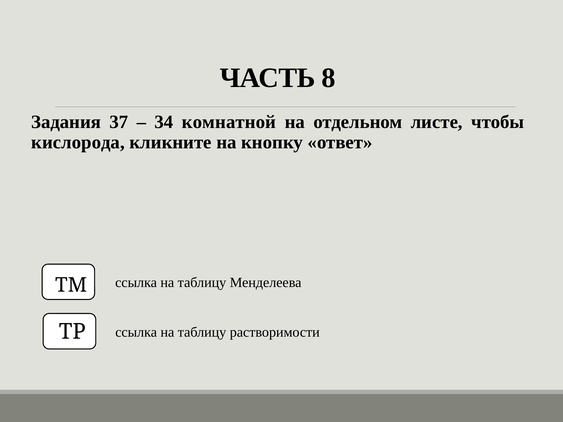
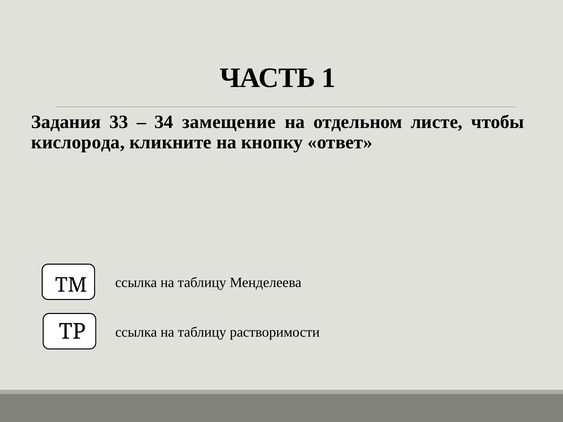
8: 8 -> 1 (329, 78)
37: 37 -> 33 (119, 122)
комнатной: комнатной -> замещение (229, 122)
